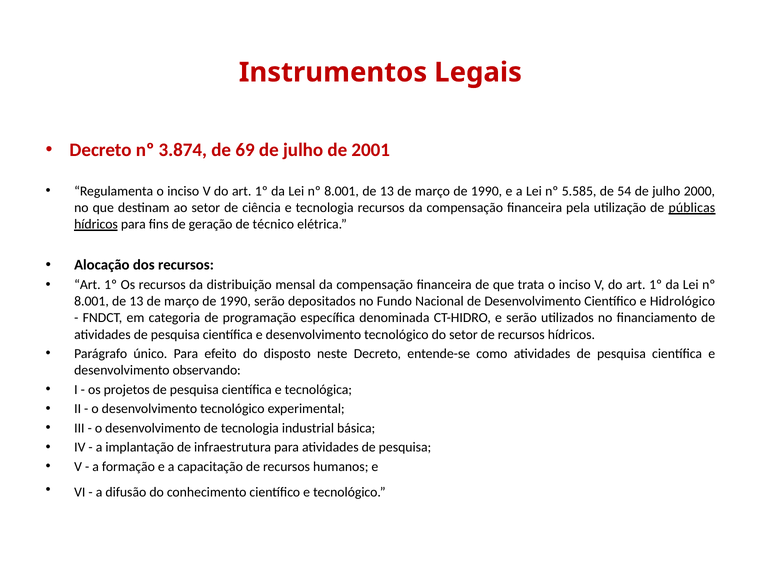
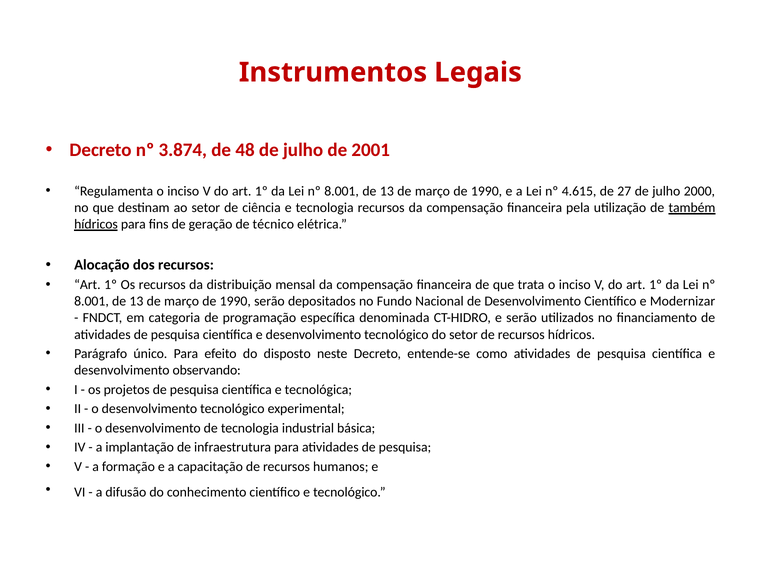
69: 69 -> 48 (245, 150)
5.585: 5.585 -> 4.615 (579, 191)
54: 54 -> 27 (624, 191)
públicas: públicas -> também (692, 208)
Hidrológico: Hidrológico -> Modernizar (683, 301)
